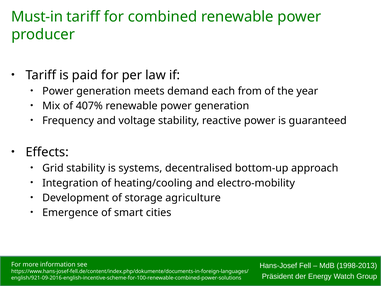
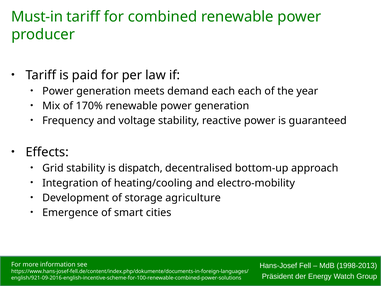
each from: from -> each (250, 91)
407%: 407% -> 170% (89, 106)
systems: systems -> dispatch (140, 168)
